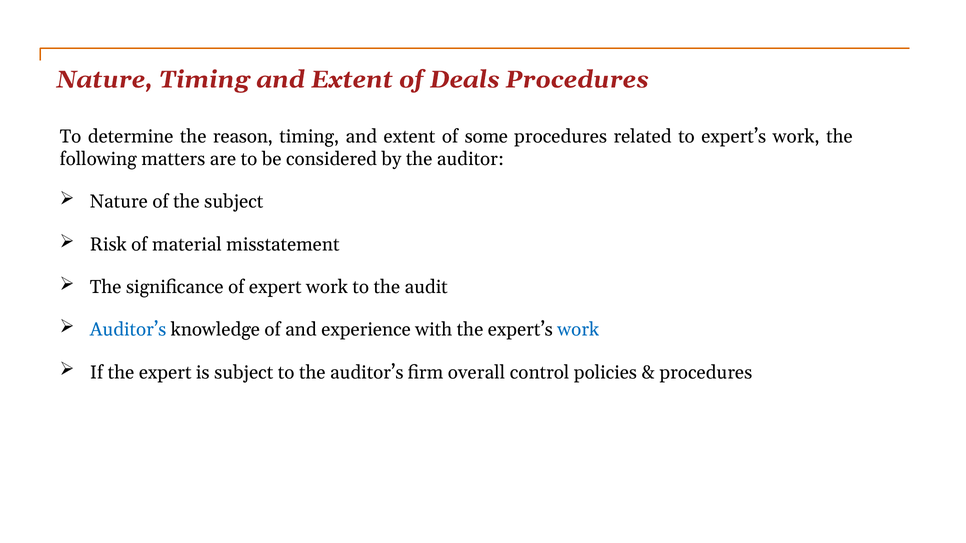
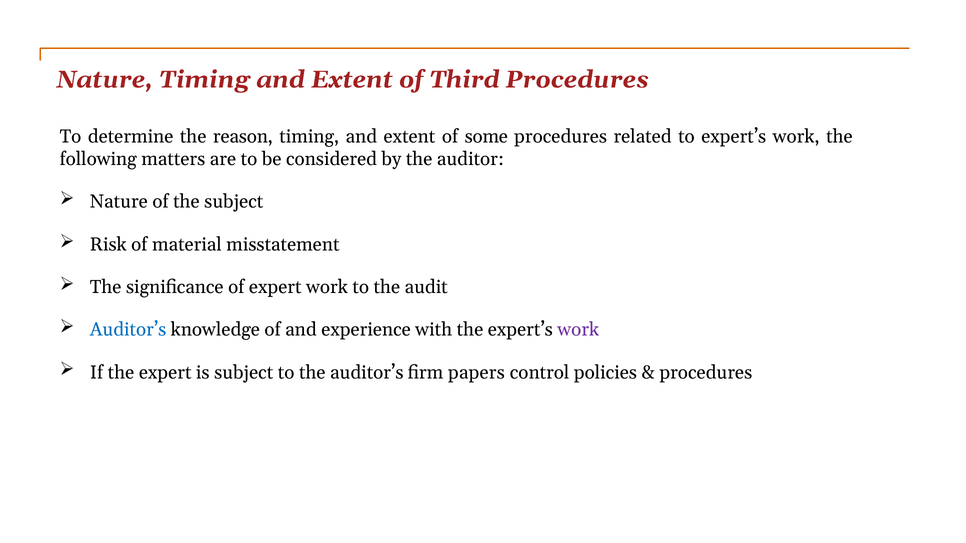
Deals: Deals -> Third (465, 80)
work colour: blue -> purple (578, 330)
overall: overall -> papers (476, 373)
